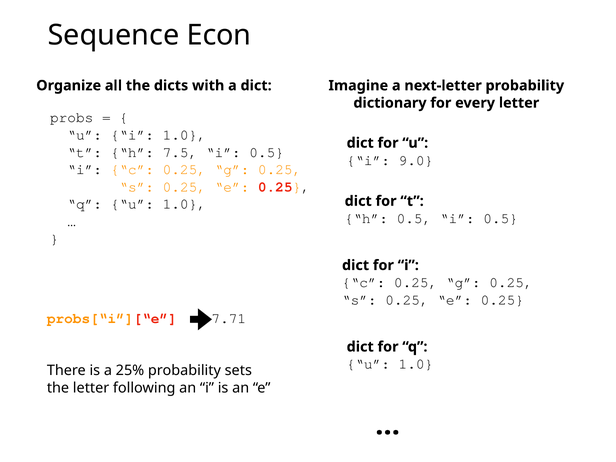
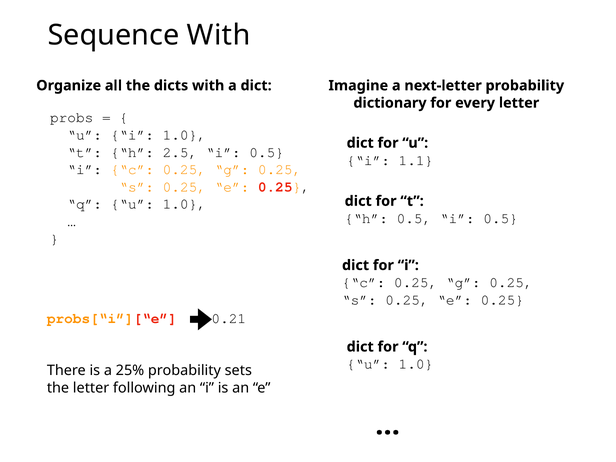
Sequence Econ: Econ -> With (219, 35)
7.5: 7.5 -> 2.5 (180, 152)
9.0: 9.0 -> 1.1 (416, 160)
7.71: 7.71 -> 0.21 (229, 319)
